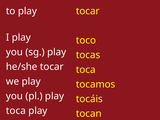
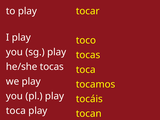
he/she tocar: tocar -> tocas (52, 67)
